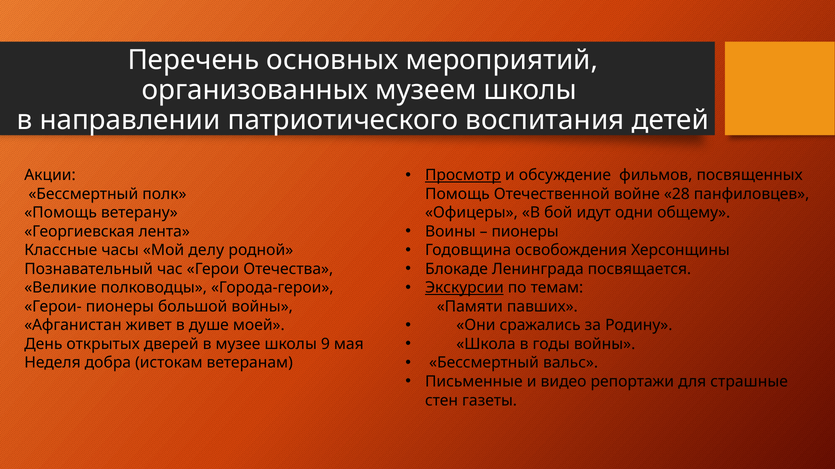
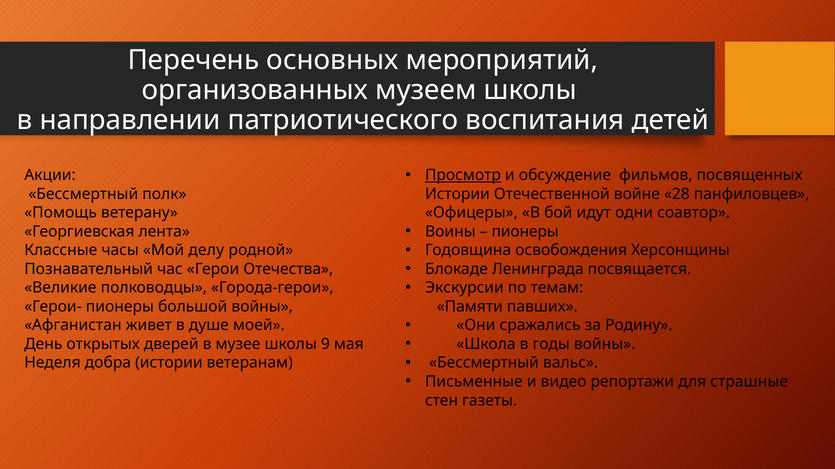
Помощь: Помощь -> Истории (457, 194)
общему: общему -> соавтор (694, 213)
Экскурсии underline: present -> none (464, 288)
добра истокам: истокам -> истории (169, 363)
